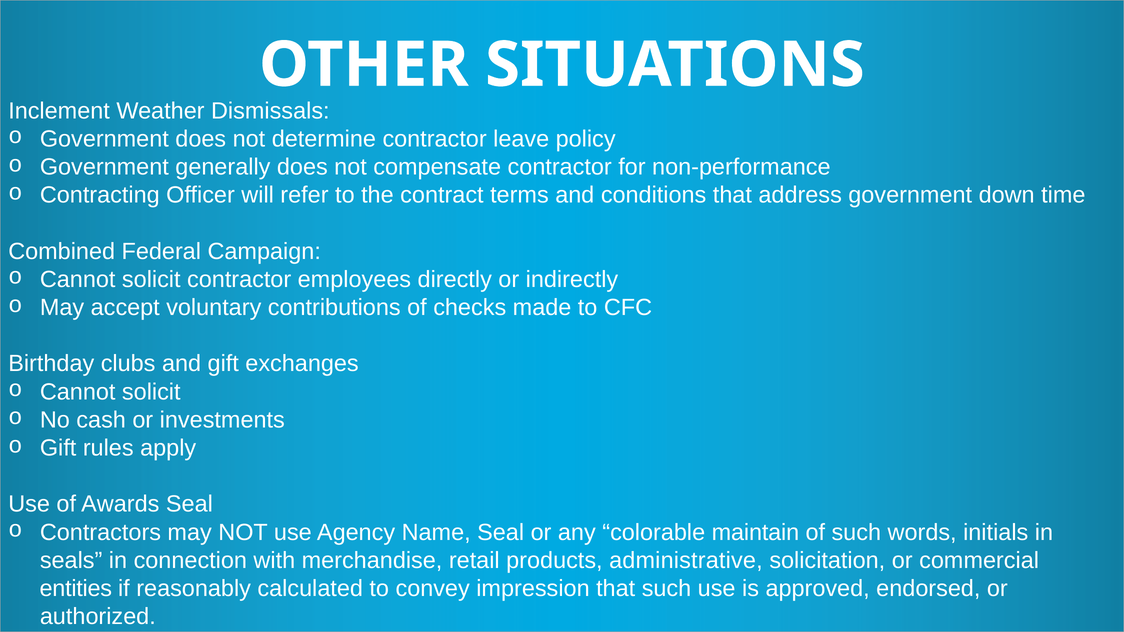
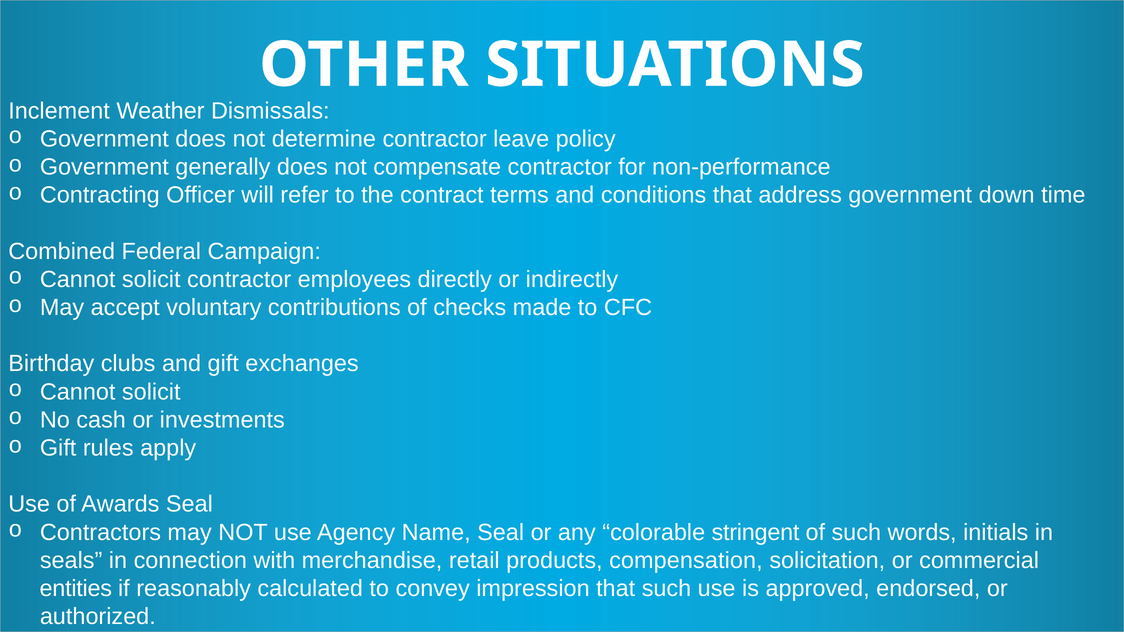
maintain: maintain -> stringent (755, 533)
administrative: administrative -> compensation (686, 561)
